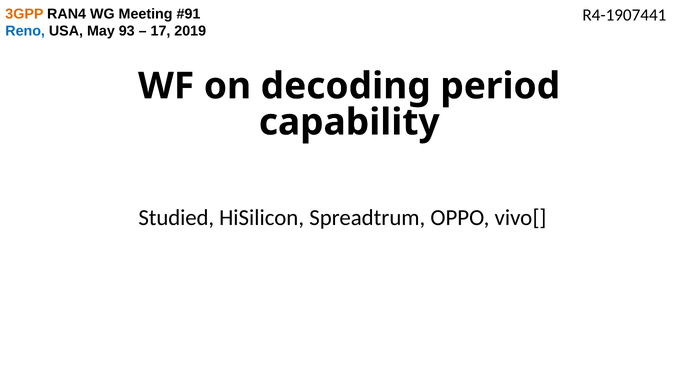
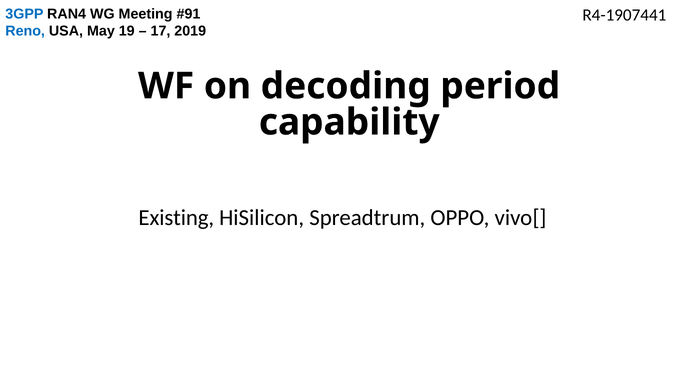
3GPP colour: orange -> blue (24, 14)
93: 93 -> 19 (127, 31)
Studied: Studied -> Existing (176, 217)
